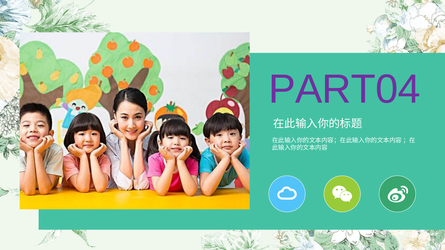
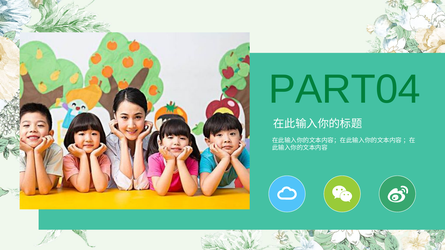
PART04 colour: purple -> green (344, 89)
